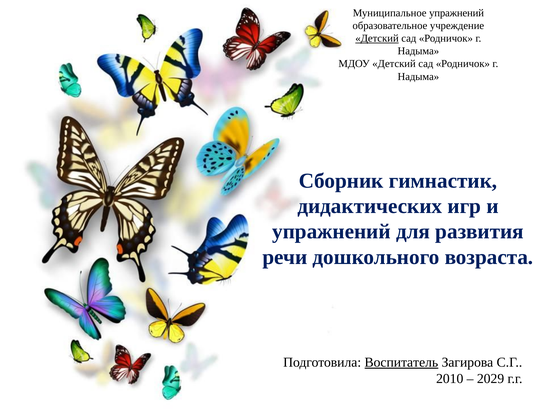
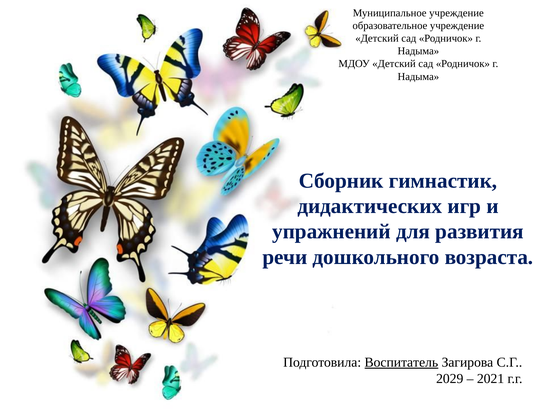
Муниципальное упражнений: упражнений -> учреждение (456, 13)
Детский underline: present -> none (377, 38)
2010: 2010 -> 2029 (450, 378)
2029: 2029 -> 2021 (491, 378)
